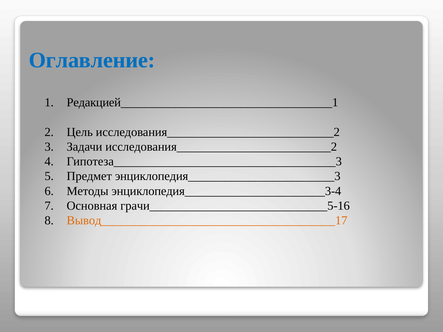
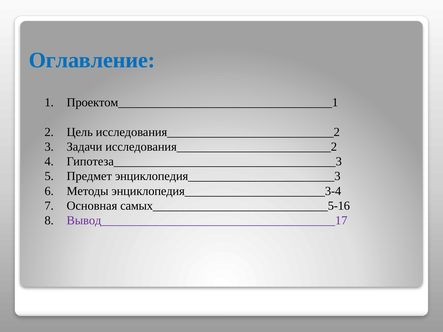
Редакцией___________________________________1: Редакцией___________________________________1 -> Проектом___________________________________1 (202, 103)
грачи_____________________________5-16: грачи_____________________________5-16 -> самых_____________________________5-16 (235, 206)
Вывод______________________________________17 colour: orange -> purple (207, 221)
